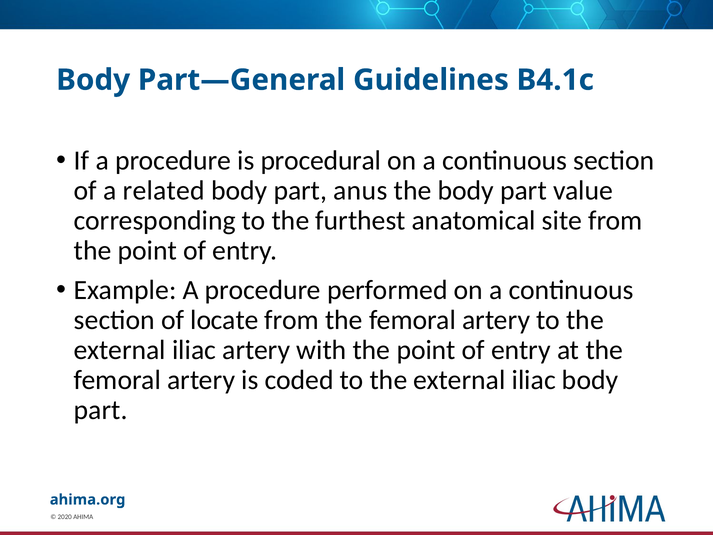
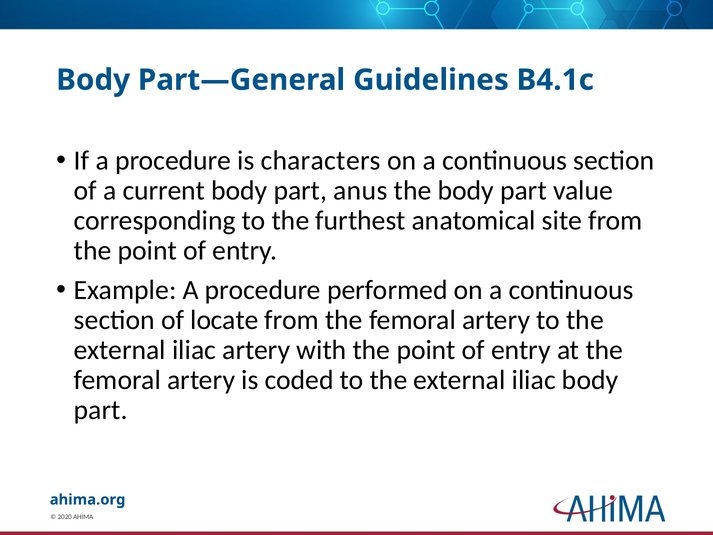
procedural: procedural -> characters (321, 161)
related: related -> current (164, 191)
